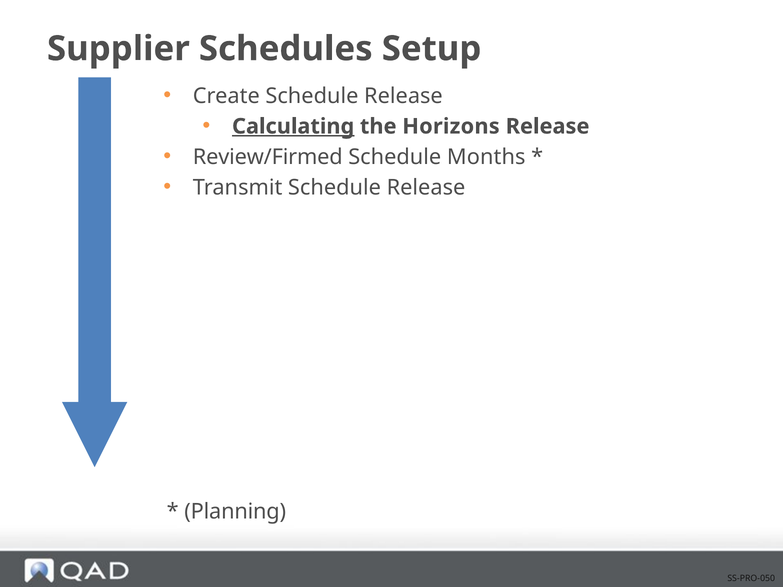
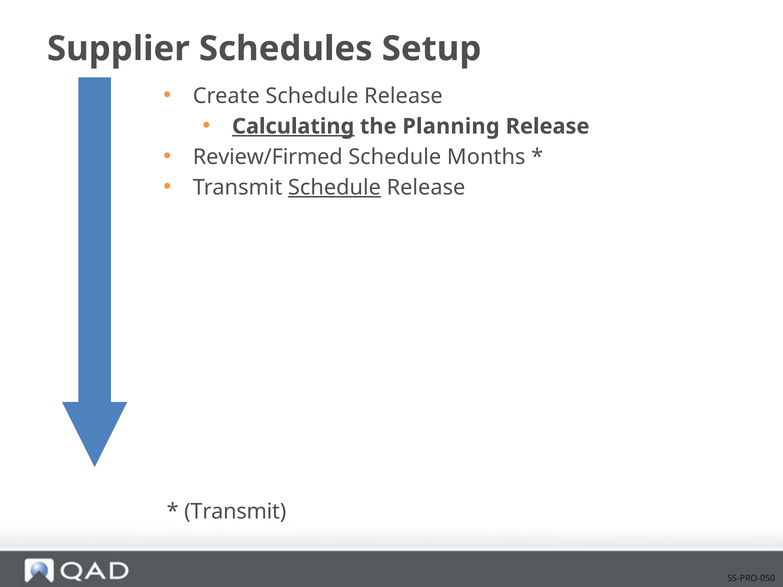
Horizons: Horizons -> Planning (451, 126)
Schedule underline: none -> present (335, 187)
Planning: Planning -> Transmit (235, 512)
